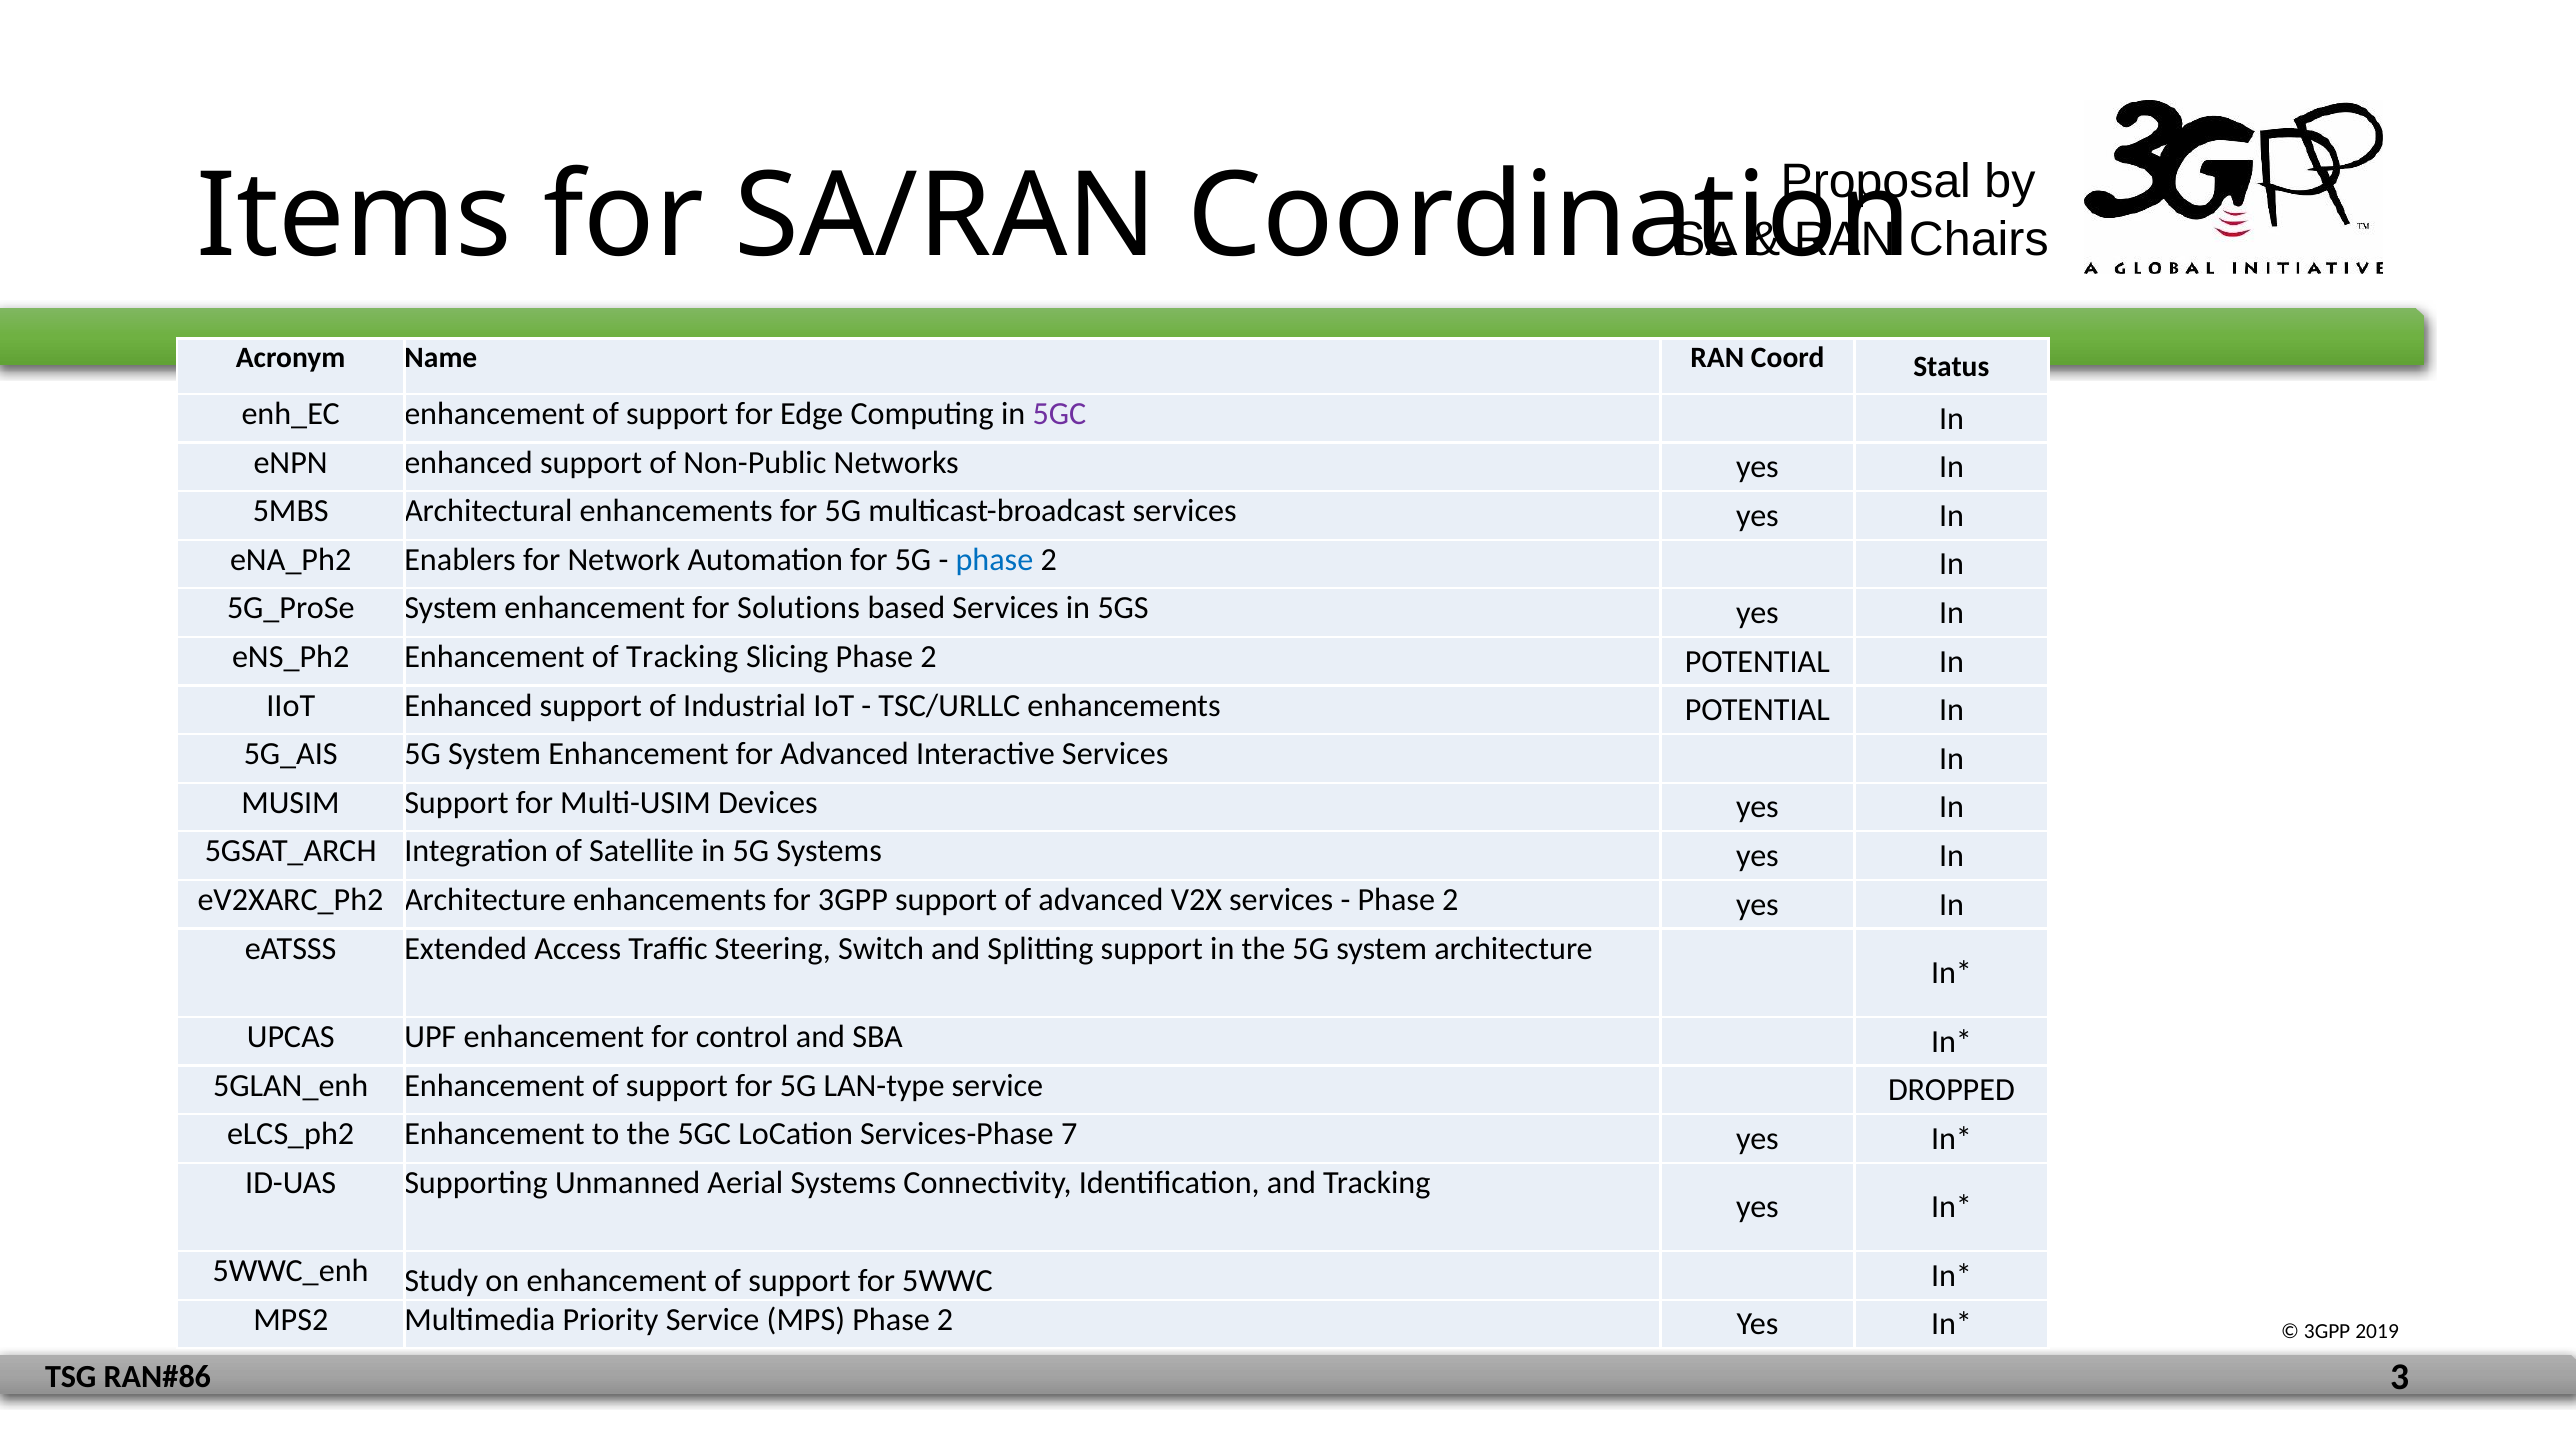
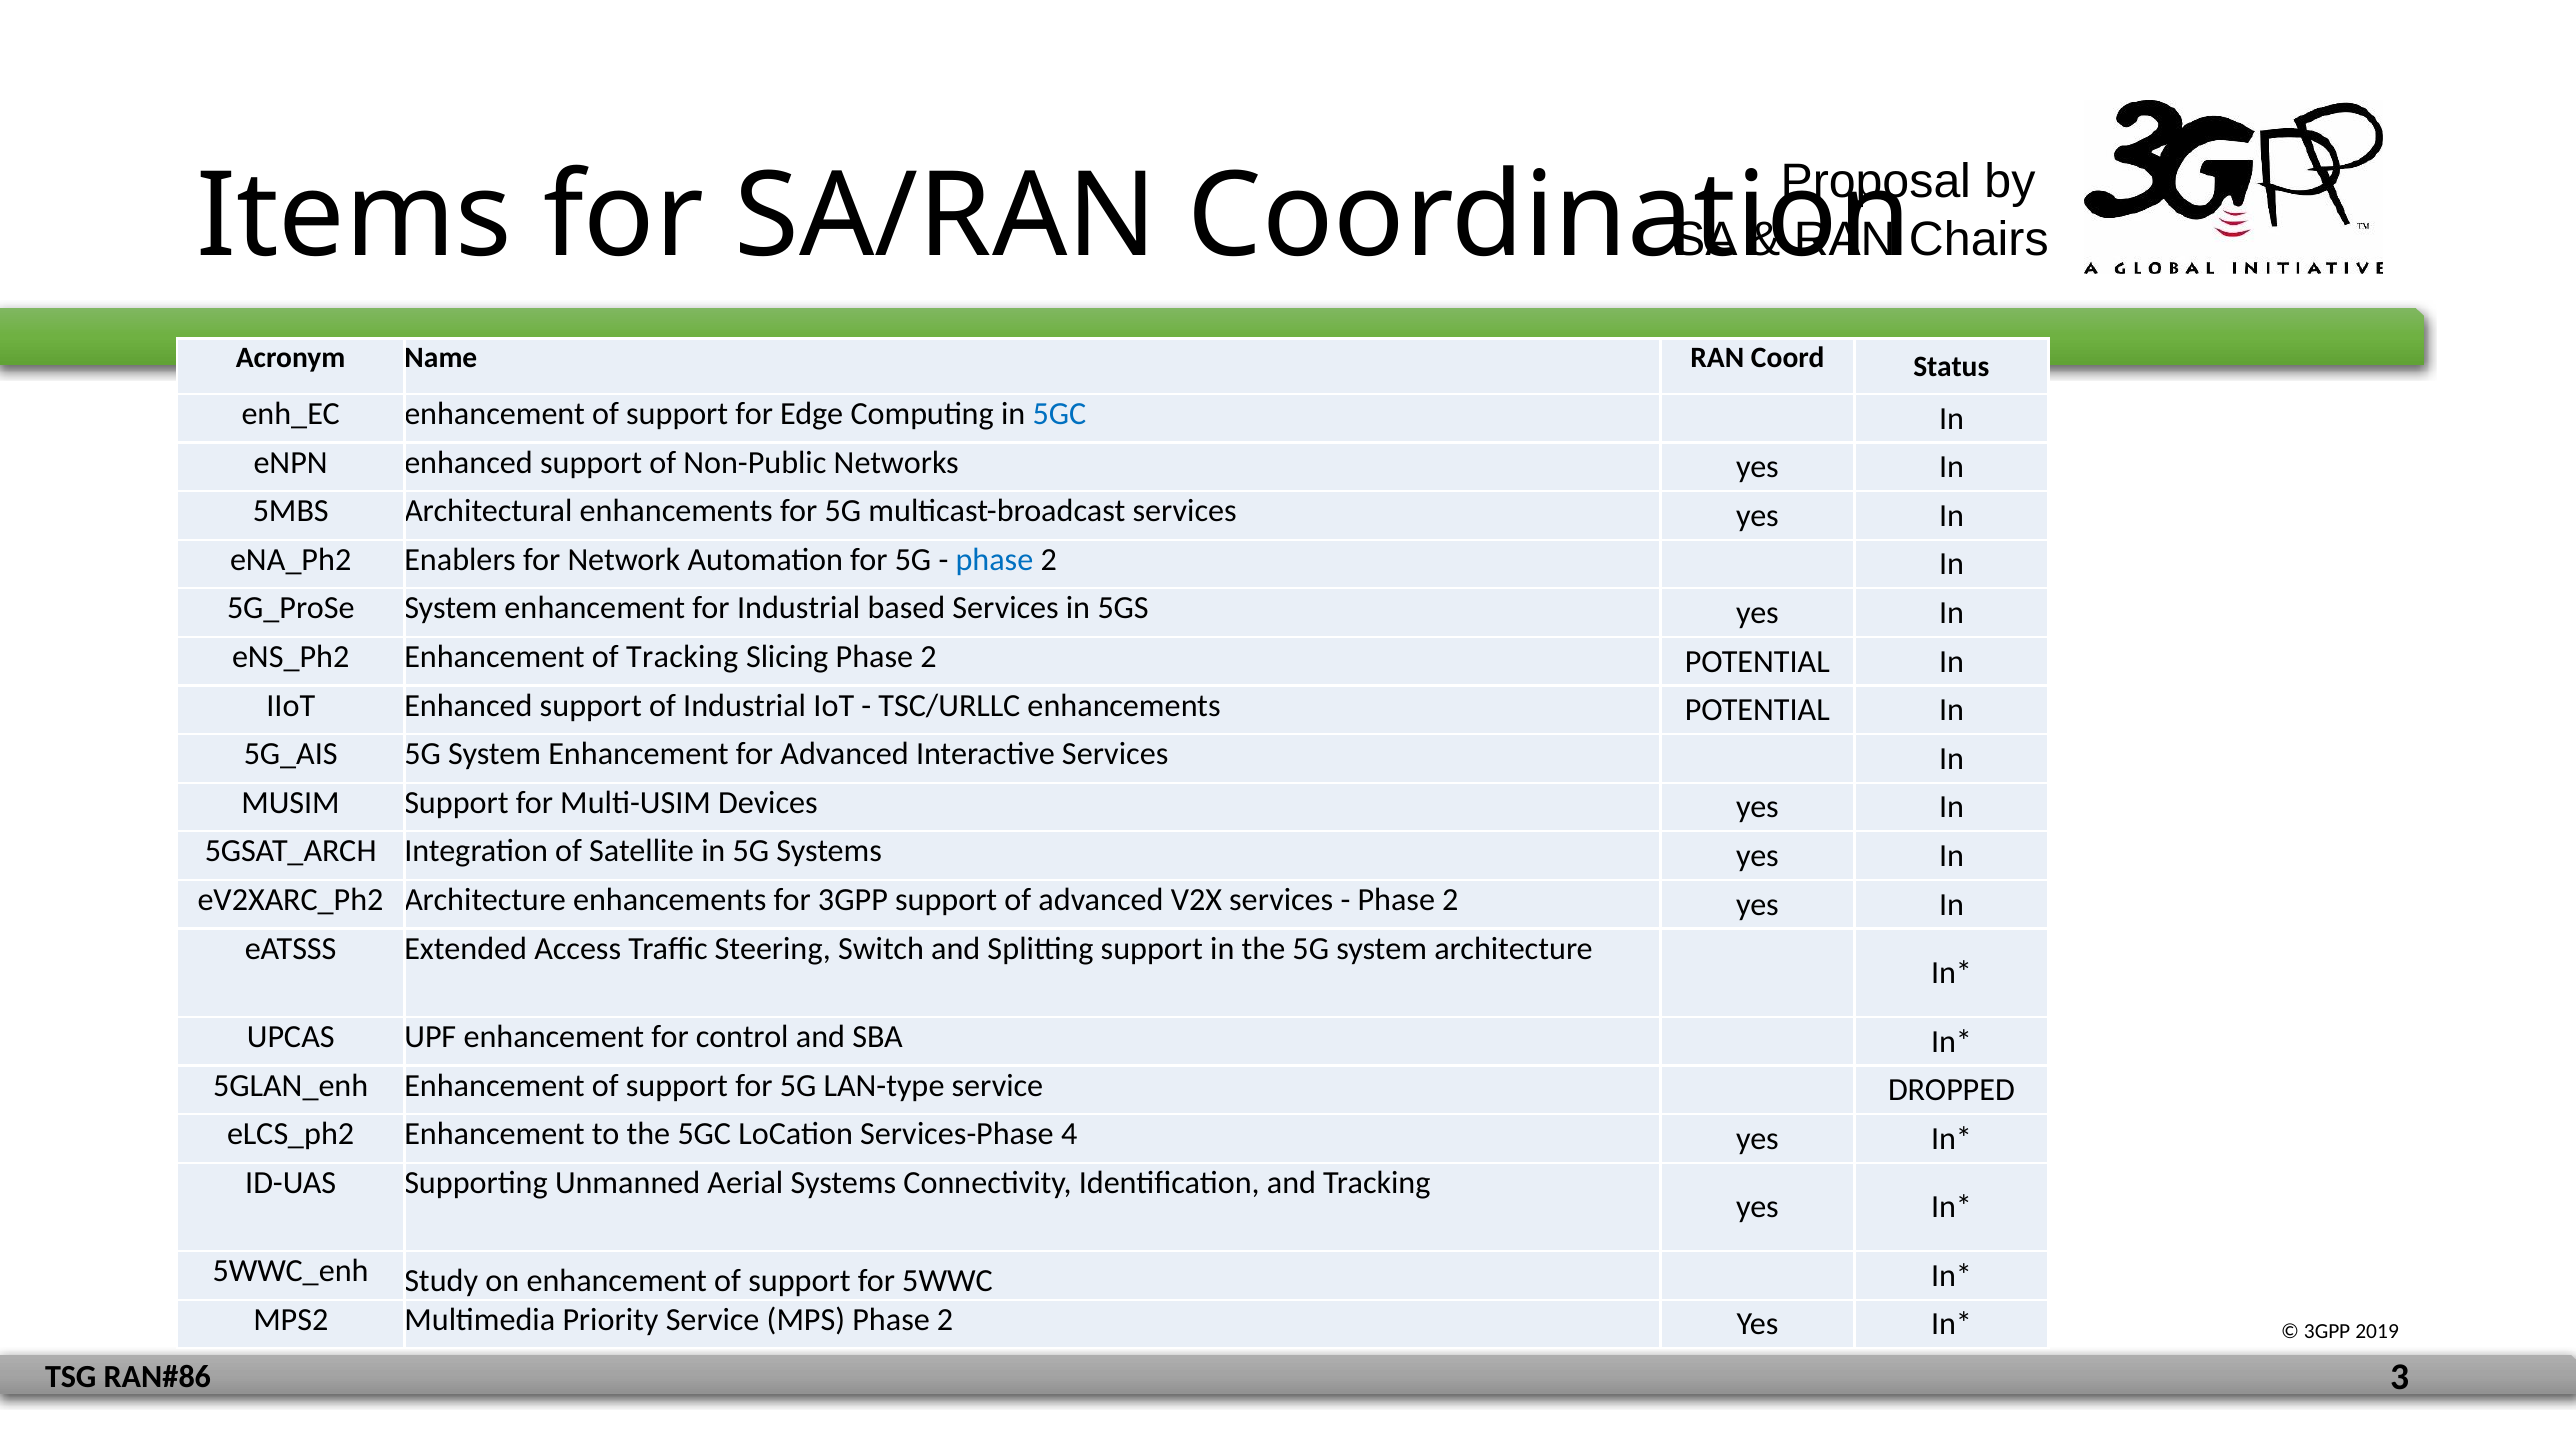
5GC colour: purple -> blue (1059, 414)
for Solutions: Solutions -> Industrial (799, 608)
7: 7 -> 4 (1069, 1134)
